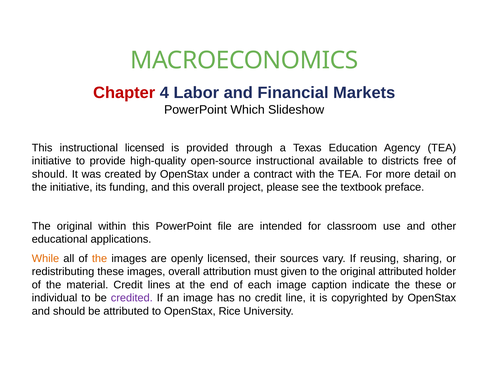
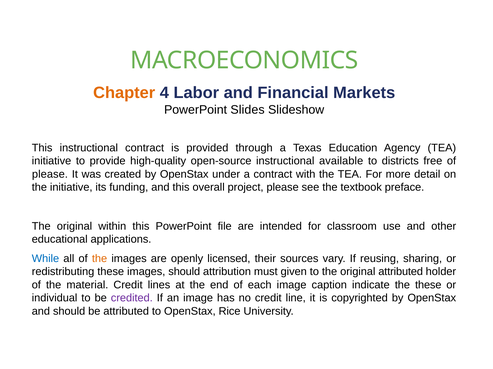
Chapter colour: red -> orange (124, 93)
Which: Which -> Slides (248, 110)
instructional licensed: licensed -> contract (145, 148)
should: should -> please (50, 175)
While colour: orange -> blue (45, 259)
images overall: overall -> should (184, 272)
